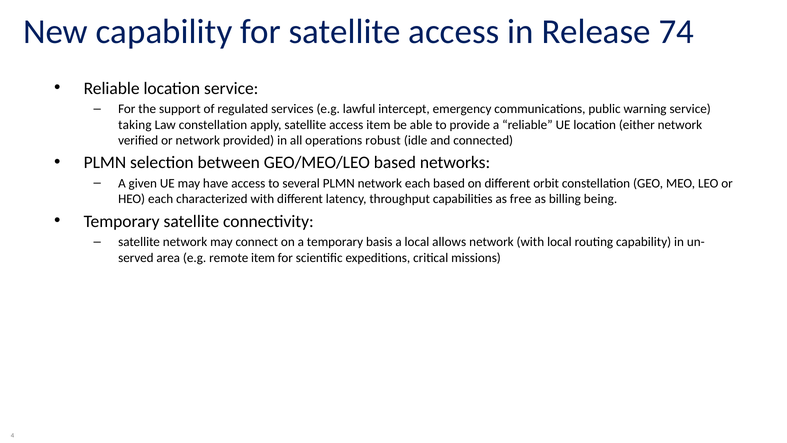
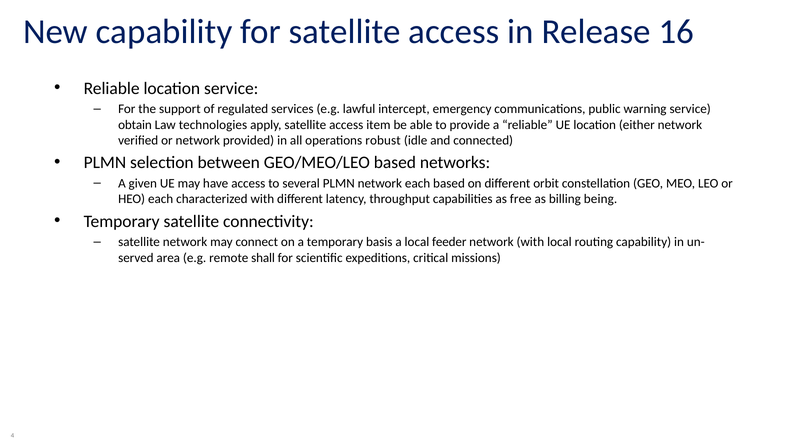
74: 74 -> 16 (676, 32)
taking: taking -> obtain (135, 125)
Law constellation: constellation -> technologies (213, 125)
allows: allows -> feeder (449, 242)
remote item: item -> shall (263, 258)
